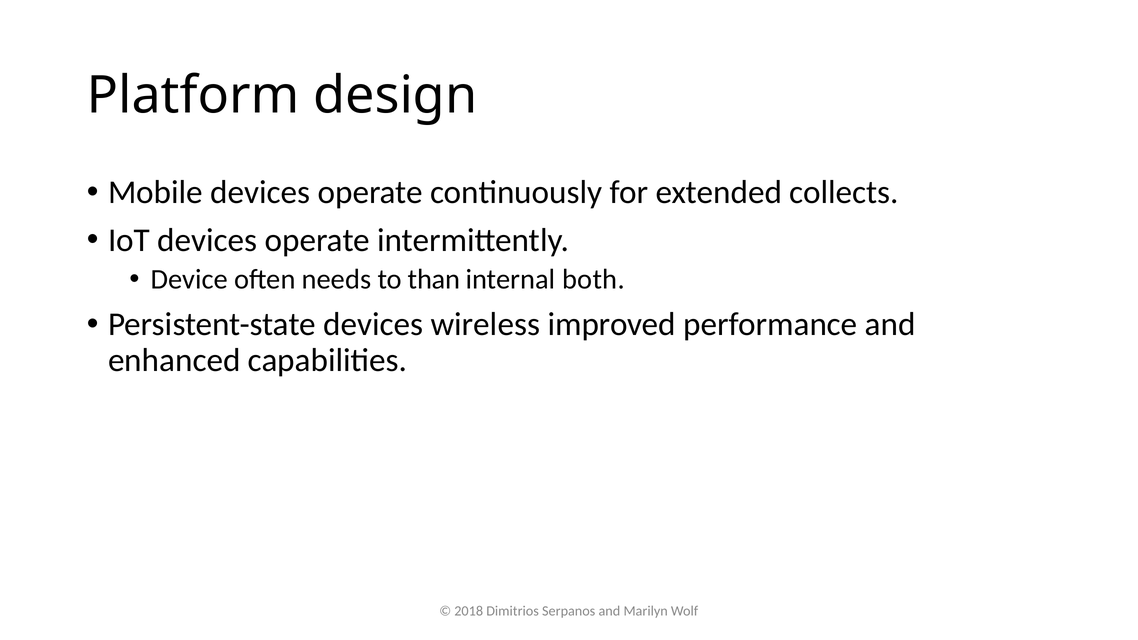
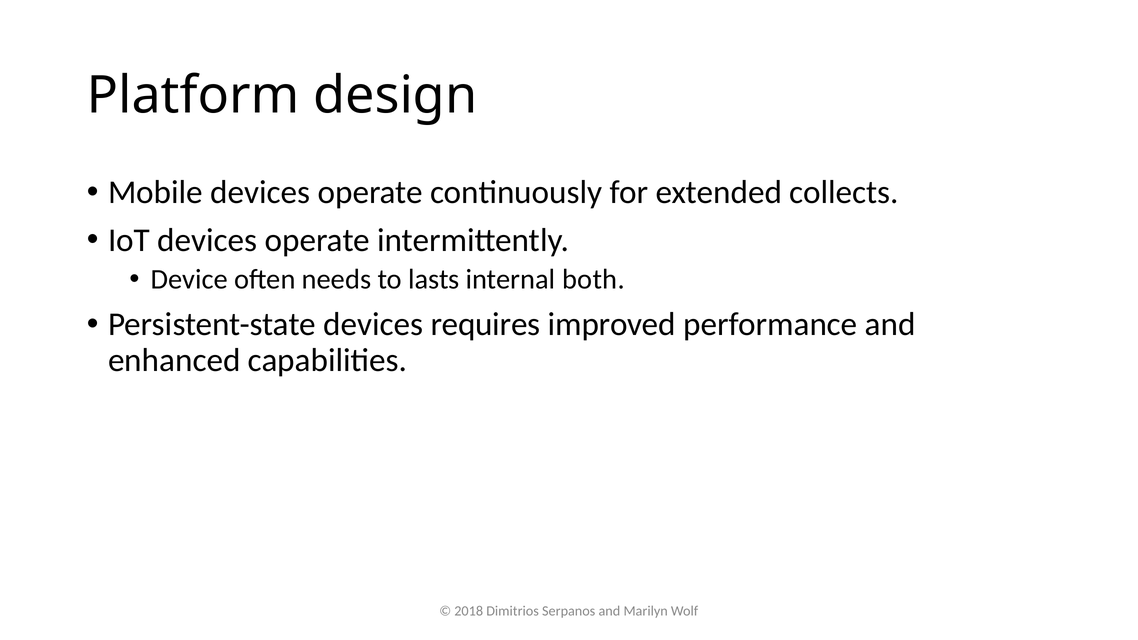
than: than -> lasts (434, 279)
wireless: wireless -> requires (485, 324)
